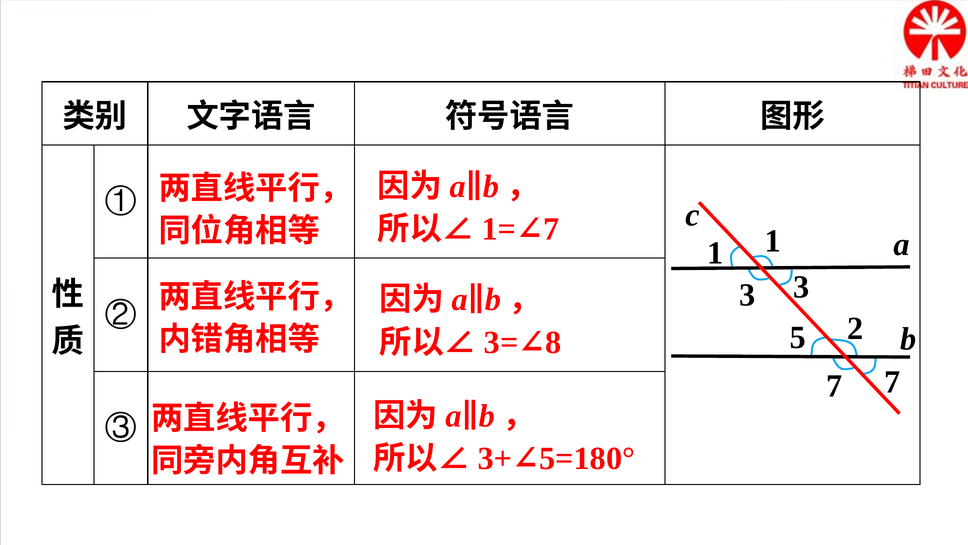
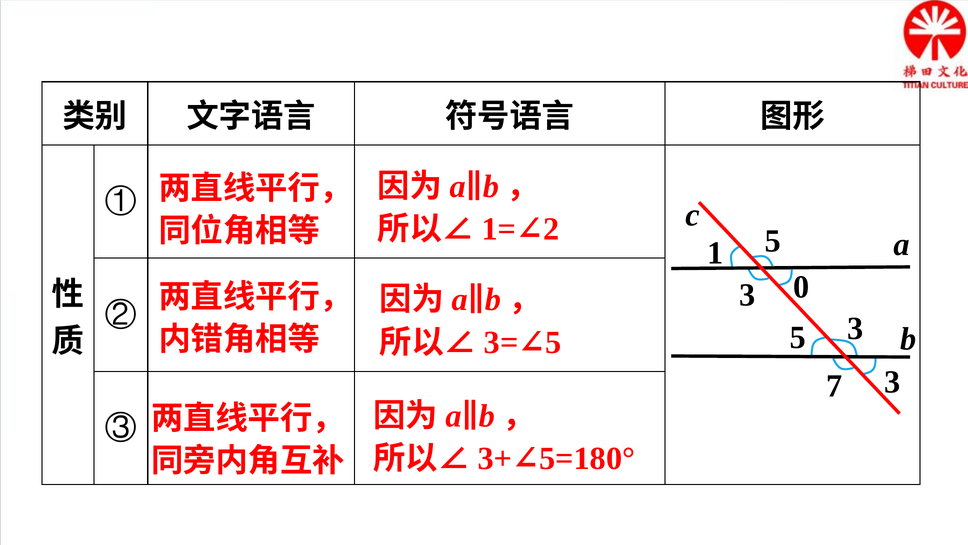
7: 7 -> 2 (551, 229)
1 1: 1 -> 5 (773, 241)
3 3: 3 -> 0 (801, 287)
2: 2 -> 3 (855, 328)
8: 8 -> 5 (553, 342)
7 7: 7 -> 3 (892, 382)
